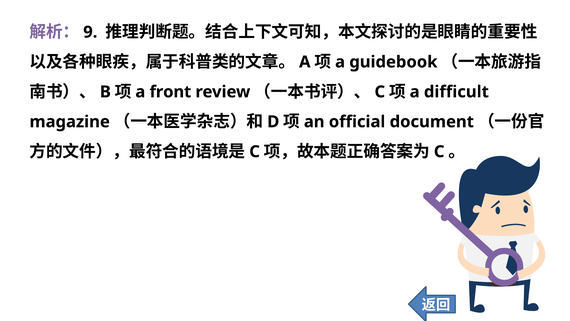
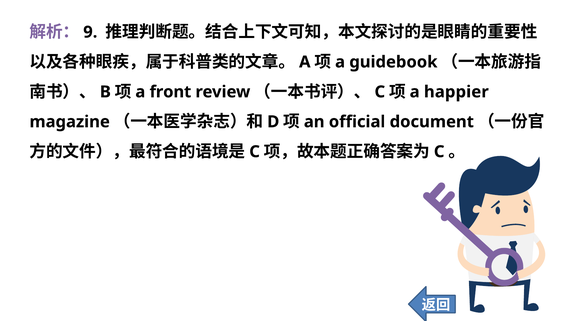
difficult: difficult -> happier (456, 92)
